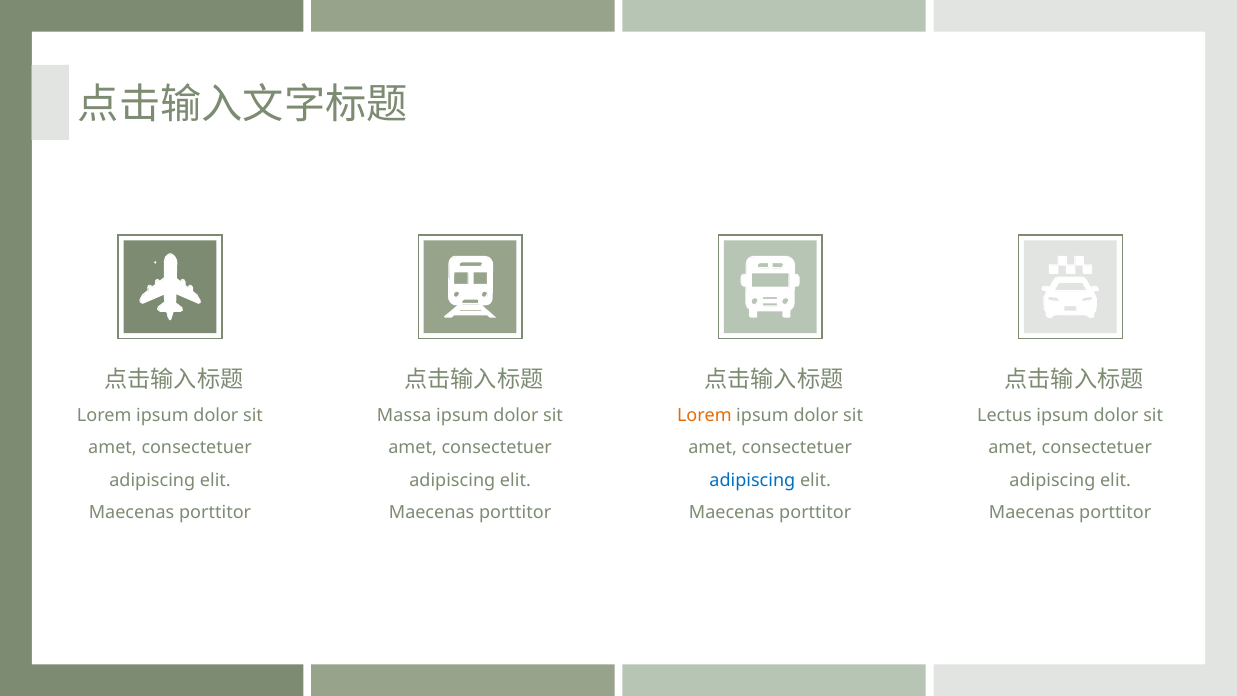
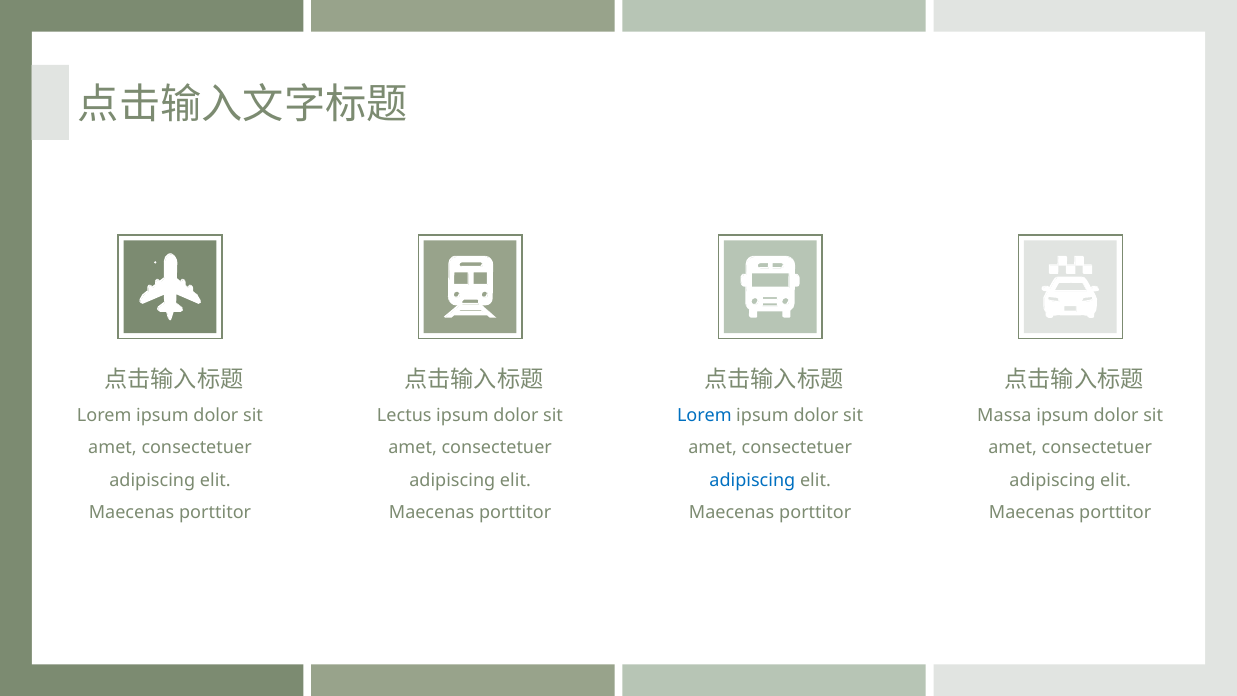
Massa: Massa -> Lectus (404, 415)
Lorem colour: orange -> blue (704, 415)
Lectus: Lectus -> Massa (1004, 415)
